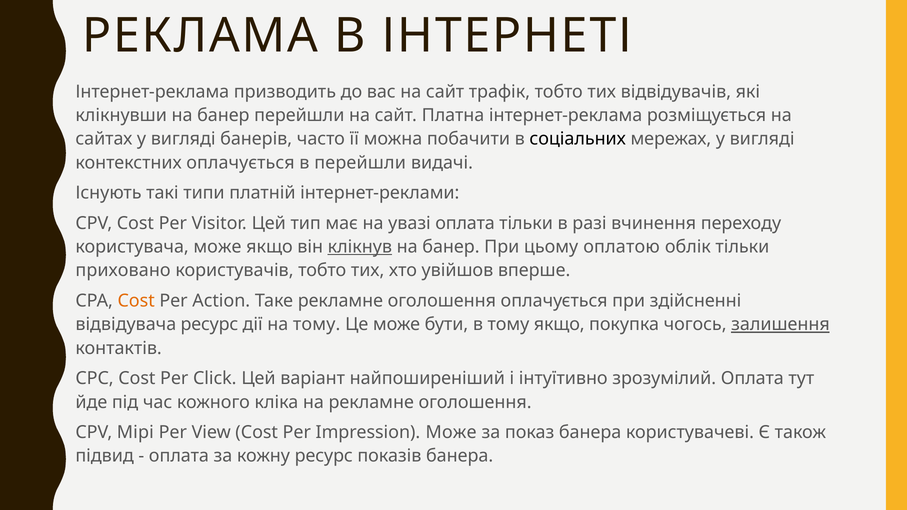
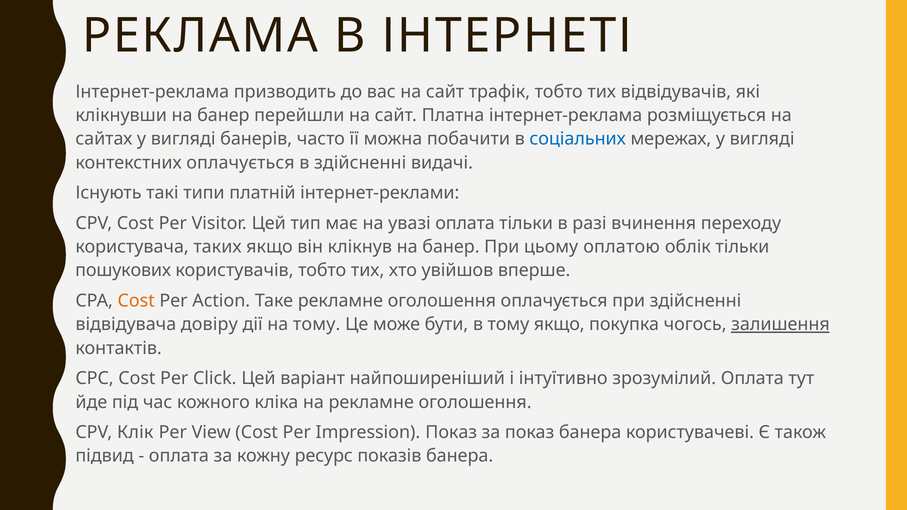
соціальних colour: black -> blue (578, 139)
в перейшли: перейшли -> здійсненні (360, 163)
користувача може: може -> таких (217, 247)
клікнув underline: present -> none (360, 247)
приховано: приховано -> пошукових (123, 271)
відвідувача ресурс: ресурс -> довіру (209, 325)
Мірі: Мірі -> Клік (135, 433)
Impression Може: Може -> Показ (451, 433)
